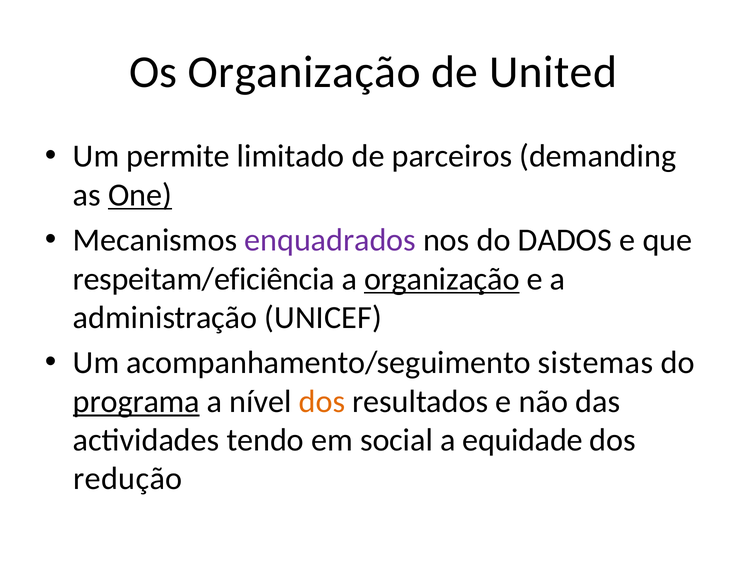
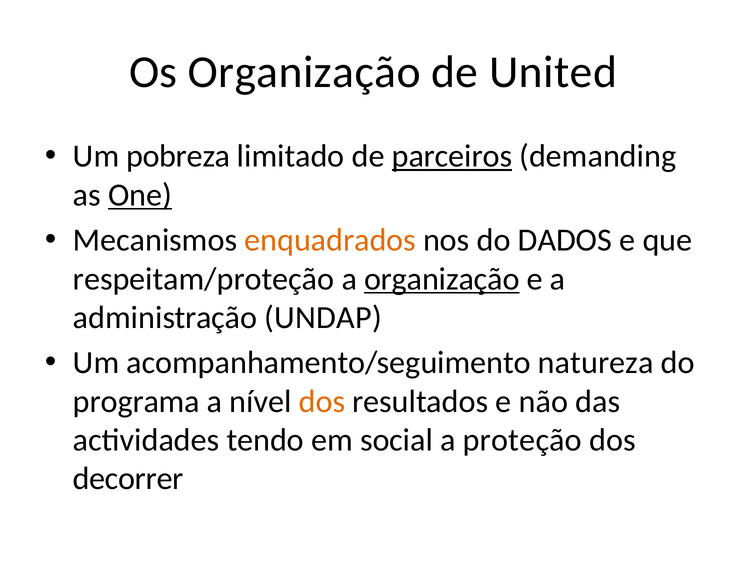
permite: permite -> pobreza (178, 156)
parceiros underline: none -> present (452, 156)
enquadrados colour: purple -> orange (330, 240)
respeitam/eficiência: respeitam/eficiência -> respeitam/proteção (204, 279)
UNICEF: UNICEF -> UNDAP (323, 318)
sistemas: sistemas -> natureza (596, 363)
programa underline: present -> none (136, 402)
equidade: equidade -> proteção (522, 440)
redução: redução -> decorrer (128, 479)
